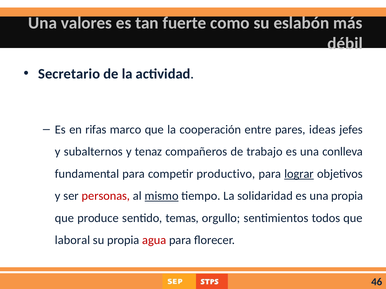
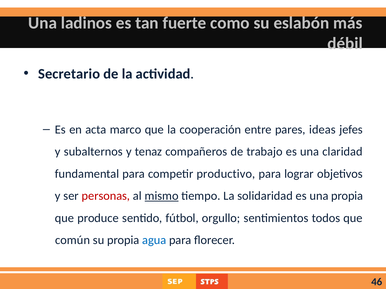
valores: valores -> ladinos (86, 23)
rifas: rifas -> acta (96, 130)
conlleva: conlleva -> claridad (343, 152)
lograr underline: present -> none (299, 174)
temas: temas -> fútbol (182, 218)
laboral: laboral -> común (73, 241)
agua colour: red -> blue (154, 241)
